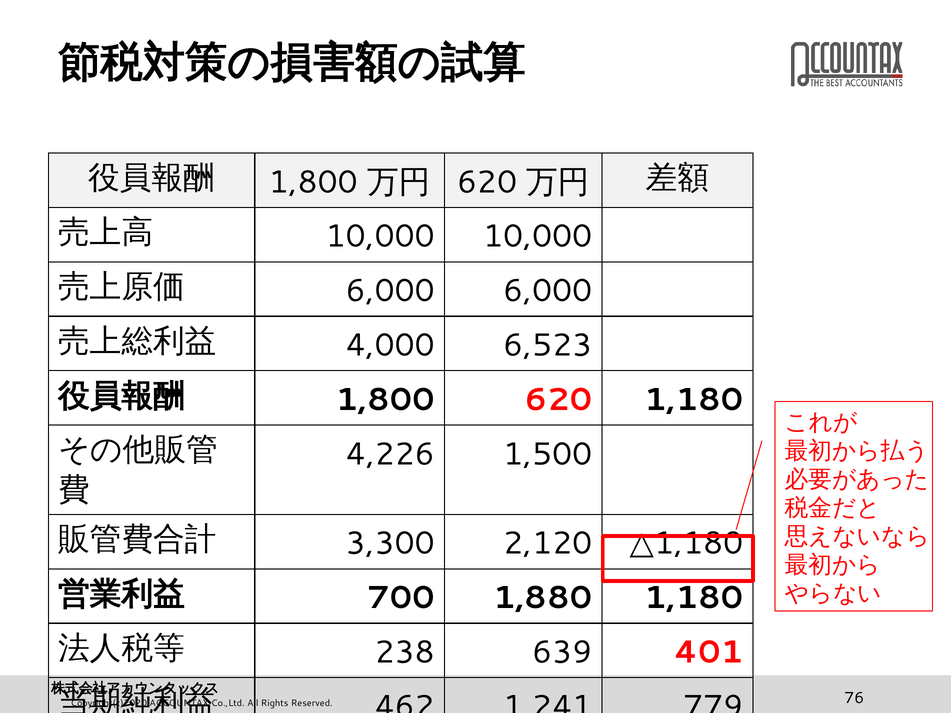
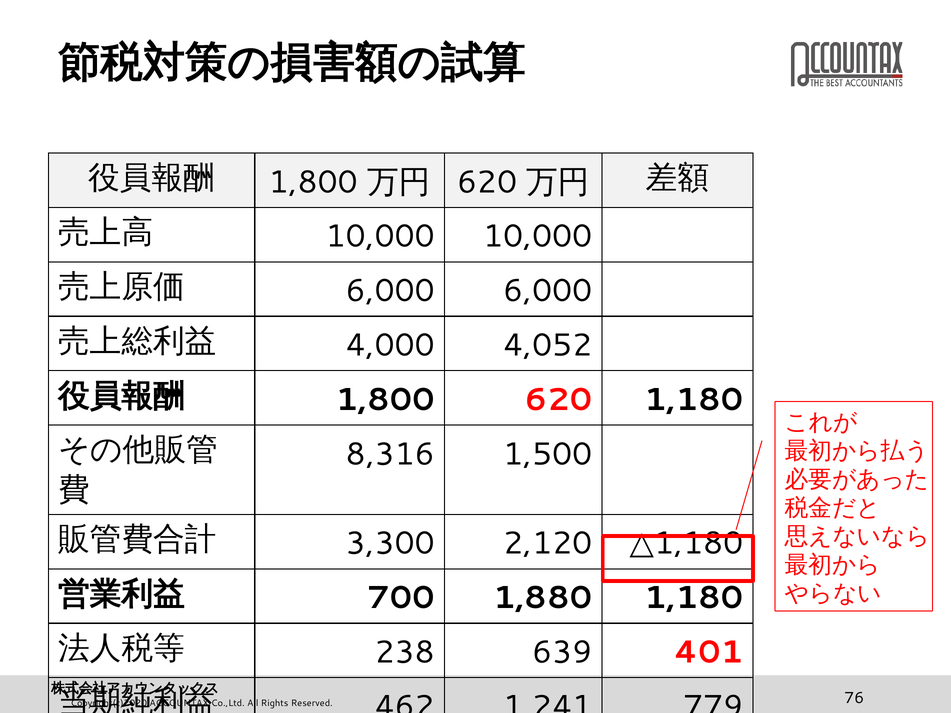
6,523: 6,523 -> 4,052 (548, 345)
4,226: 4,226 -> 8,316 (390, 454)
